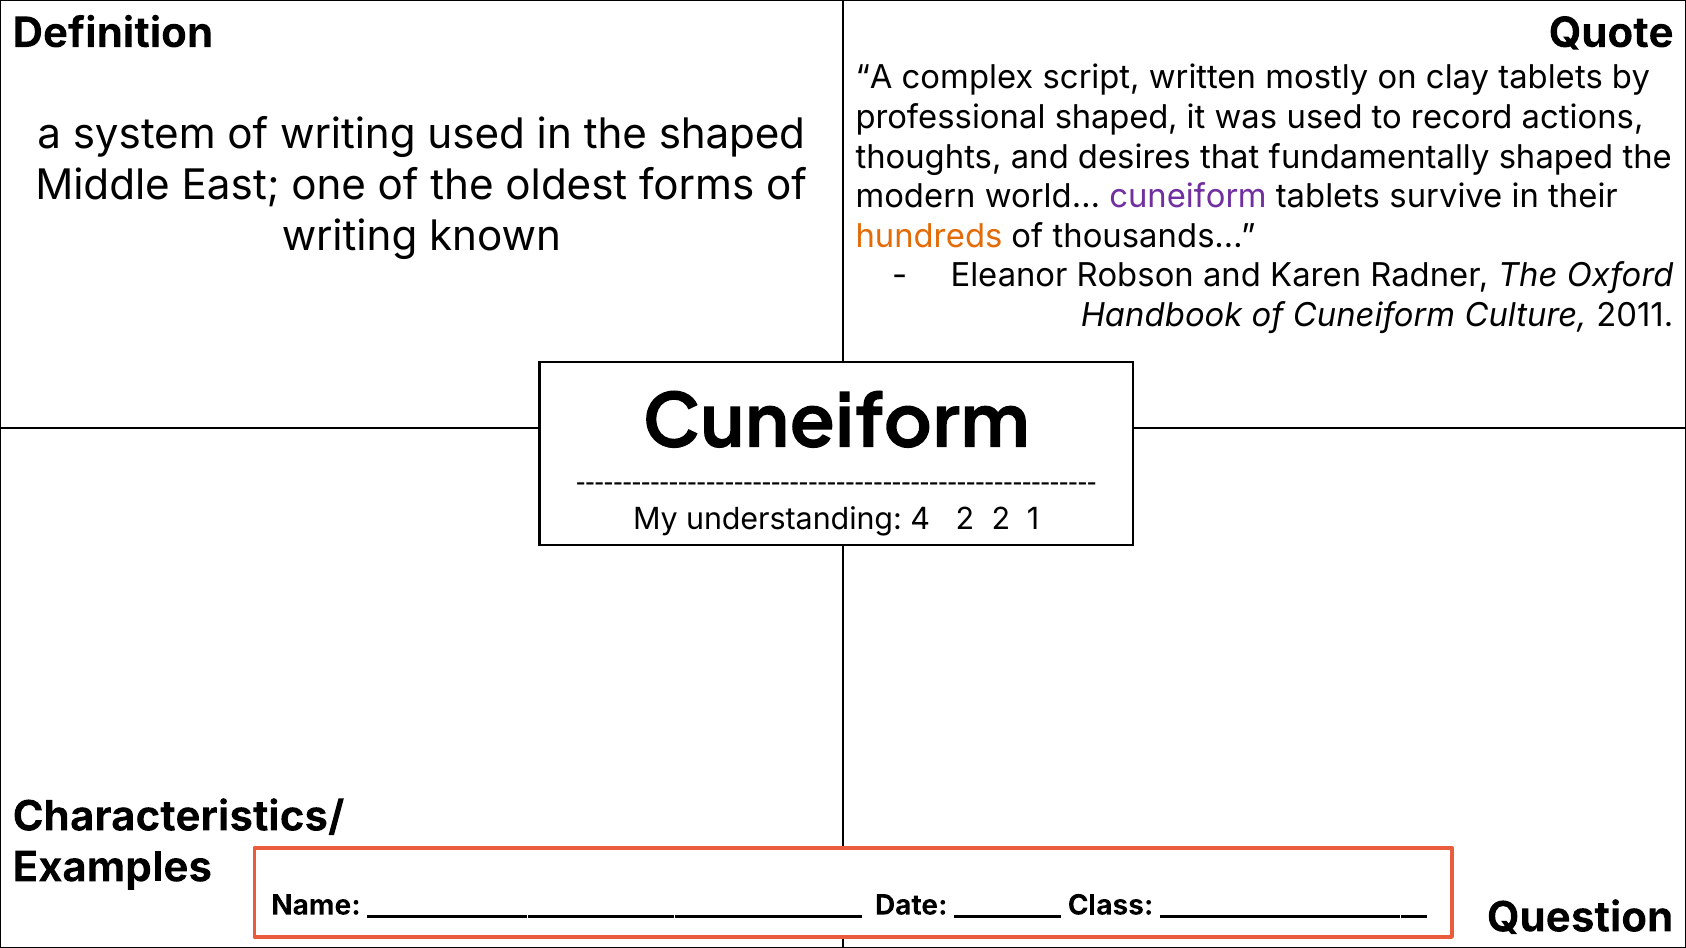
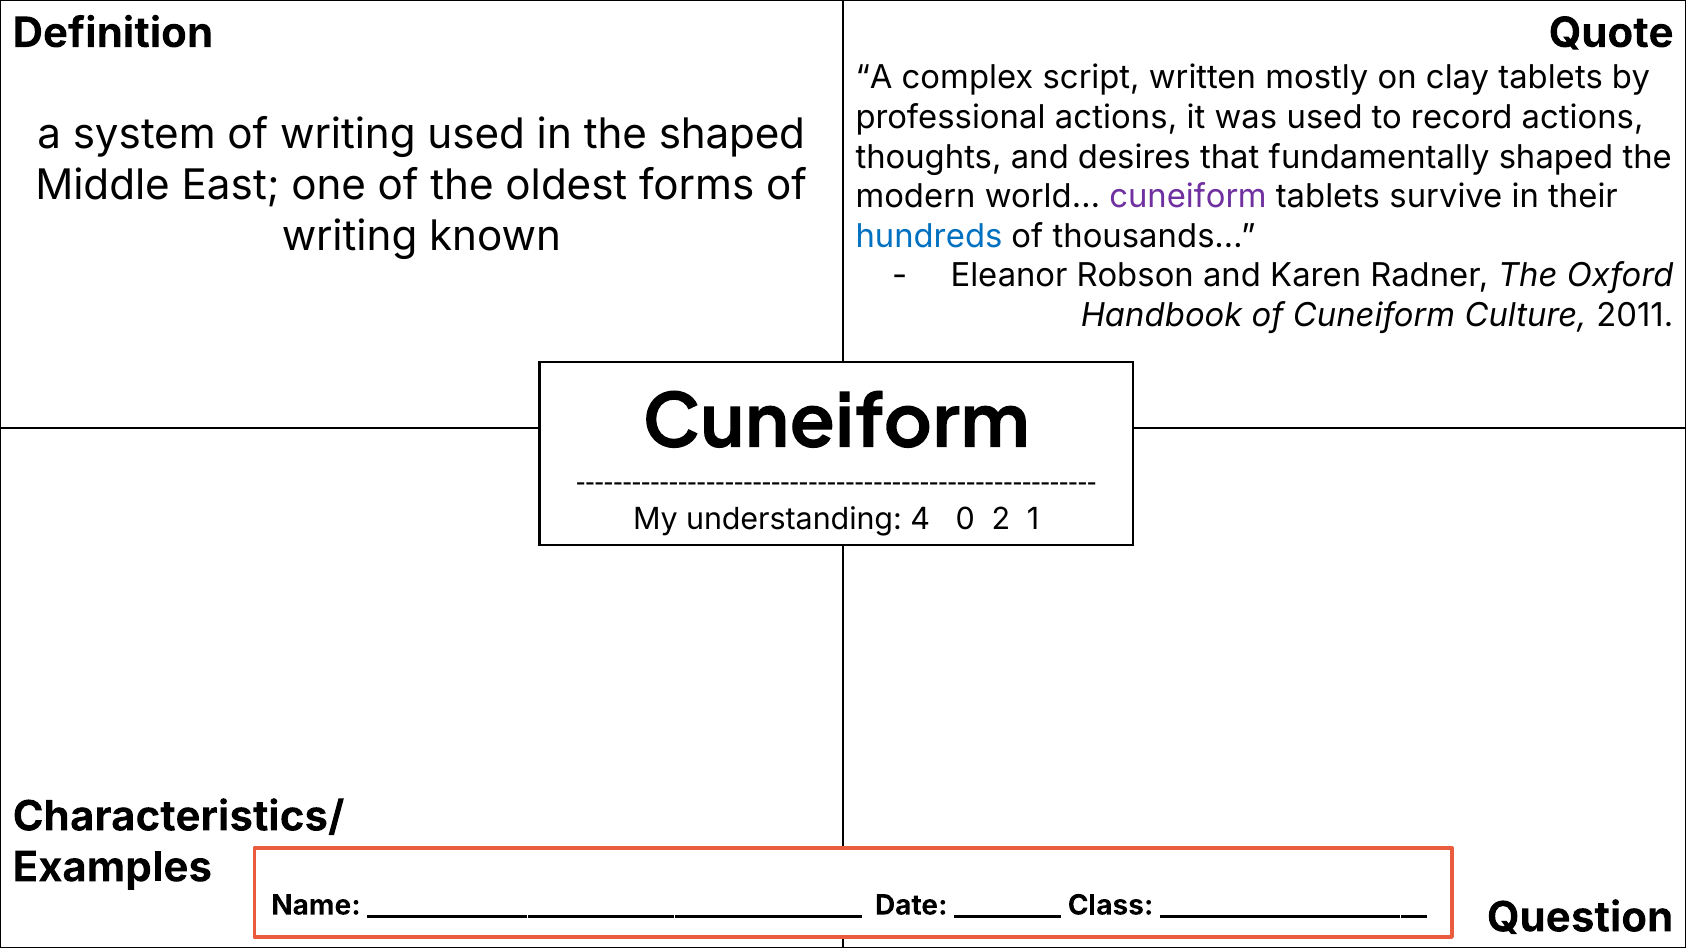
professional shaped: shaped -> actions (1116, 118)
hundreds colour: orange -> blue (929, 237)
4 2: 2 -> 0 (965, 519)
